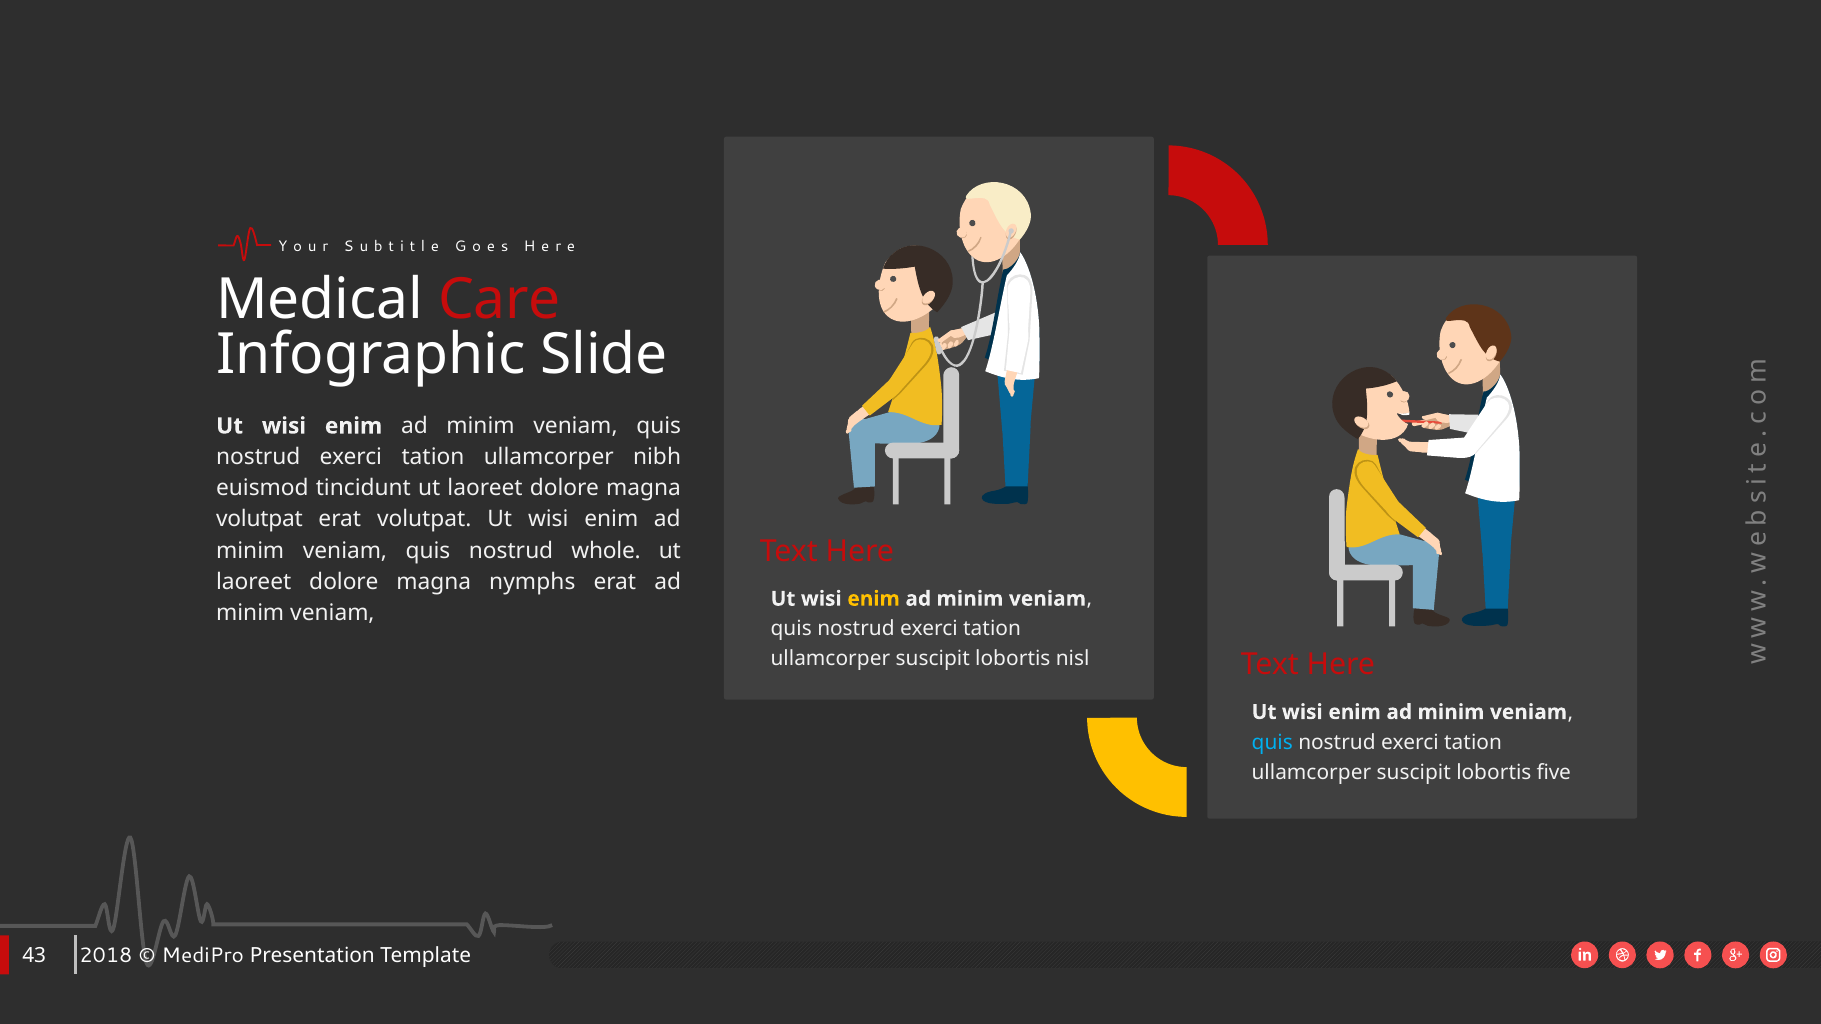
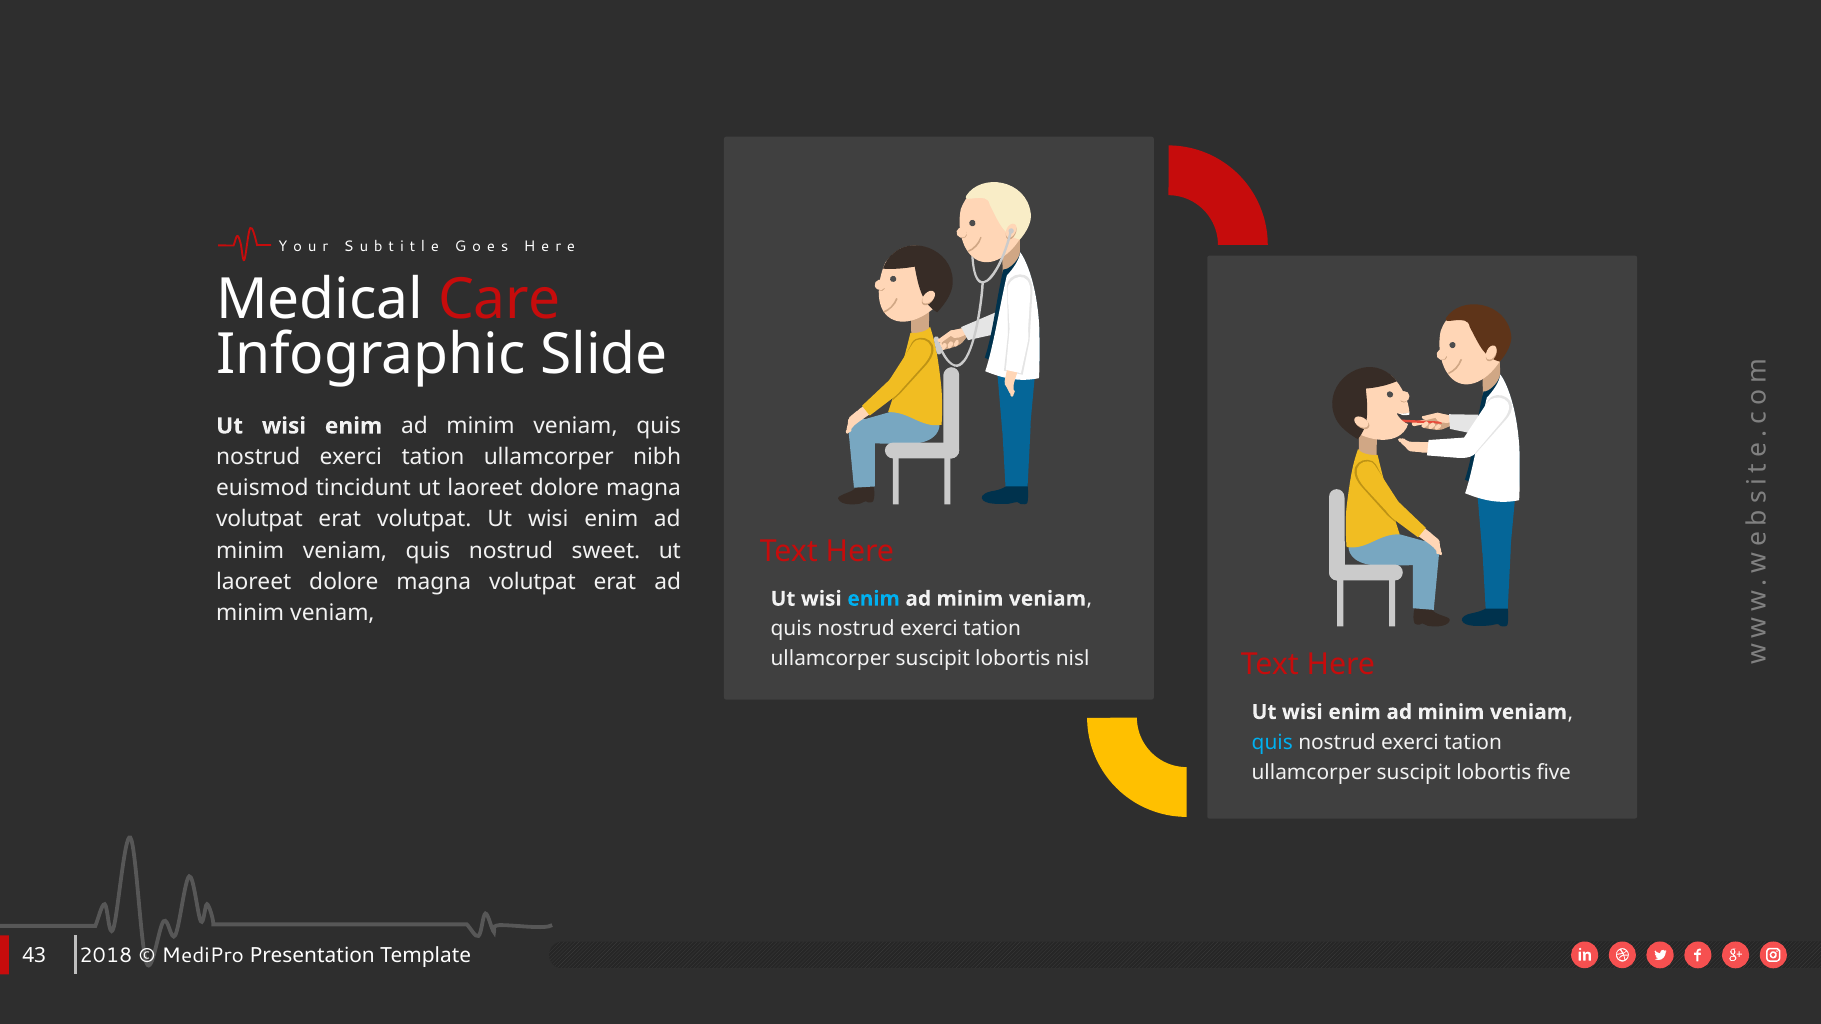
whole: whole -> sweet (606, 551)
nymphs: nymphs -> volutpat (532, 582)
enim colour: yellow -> light blue (874, 599)
